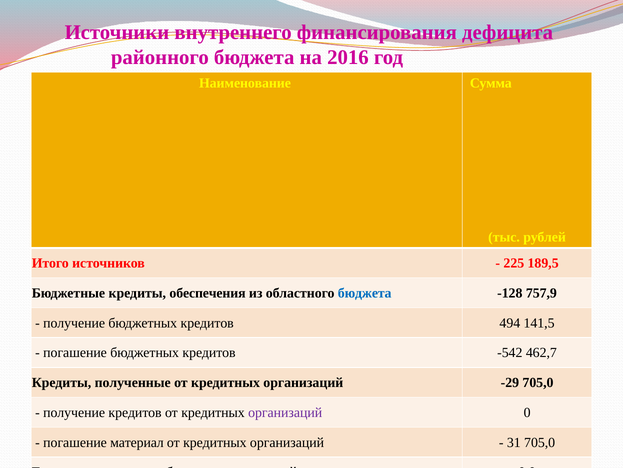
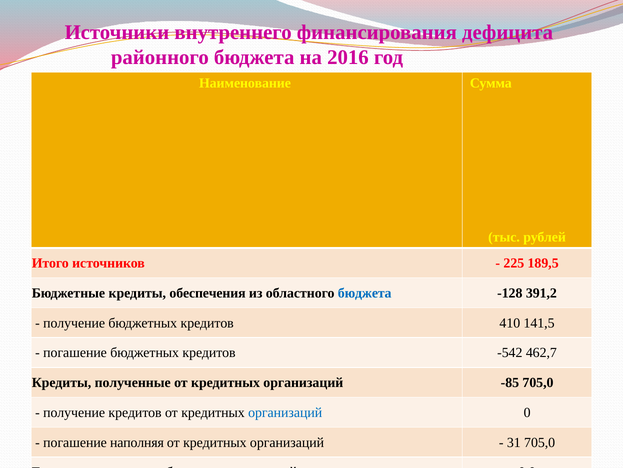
757,9: 757,9 -> 391,2 (541, 293)
494: 494 -> 410 (510, 323)
-29: -29 -> -85 (510, 382)
организаций colour: purple -> blue (285, 412)
материал: материал -> наполняя (137, 442)
